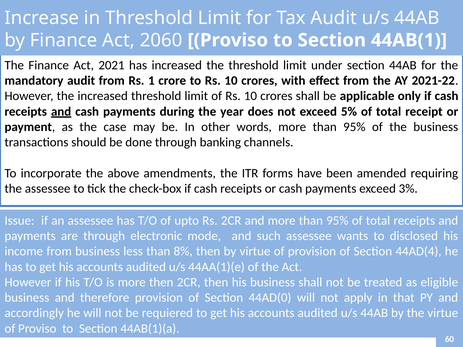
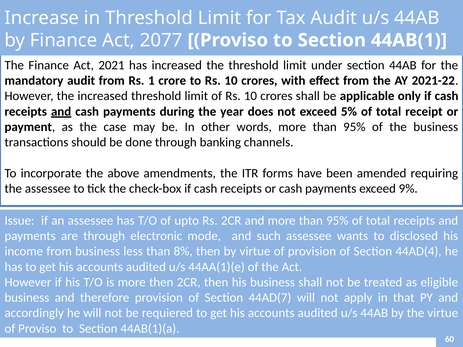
2060: 2060 -> 2077 (161, 40)
3%: 3% -> 9% (408, 189)
44AD(0: 44AD(0 -> 44AD(7 (270, 298)
